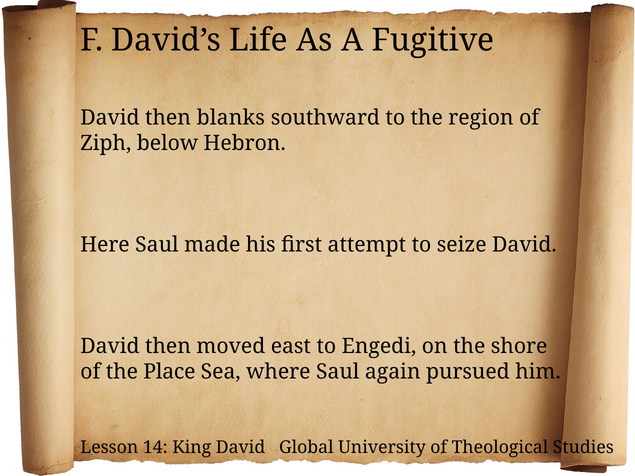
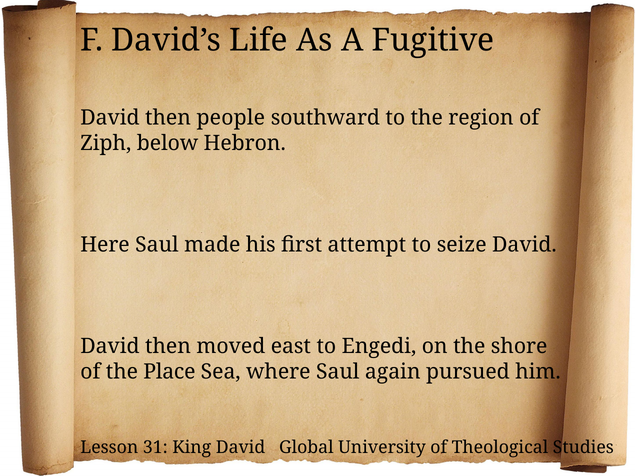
blanks: blanks -> people (231, 118)
14: 14 -> 31 (155, 448)
